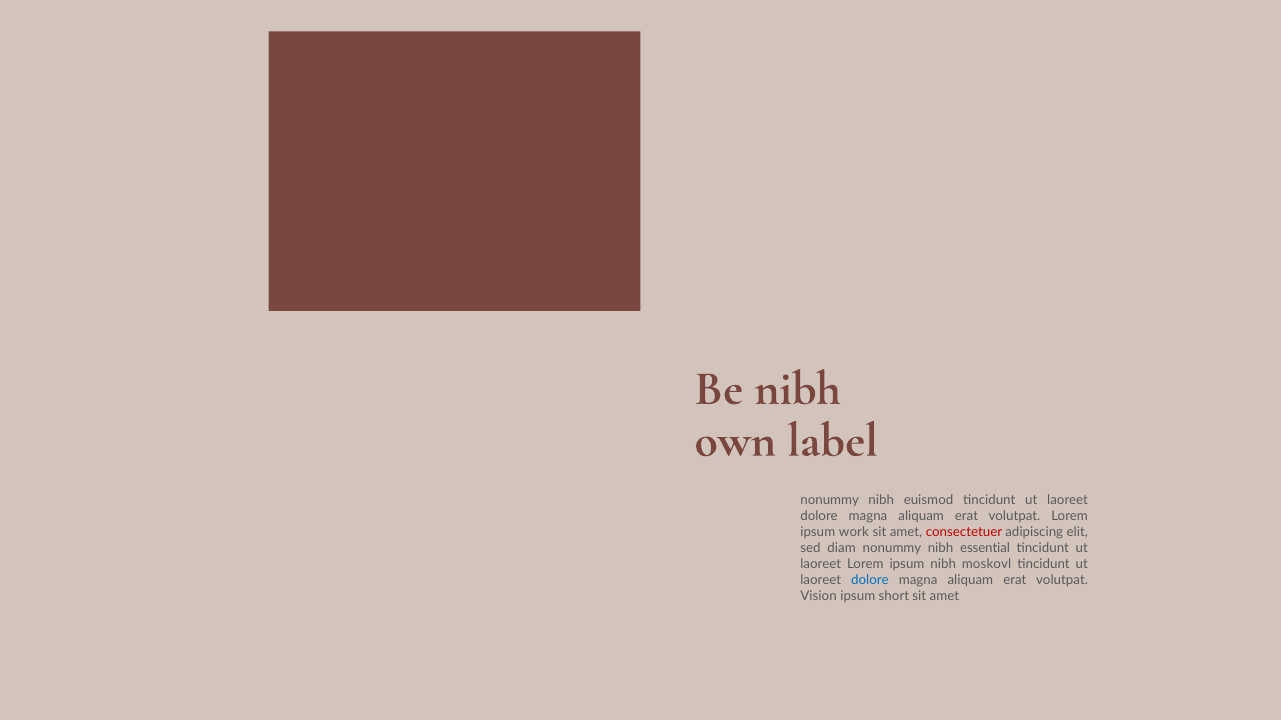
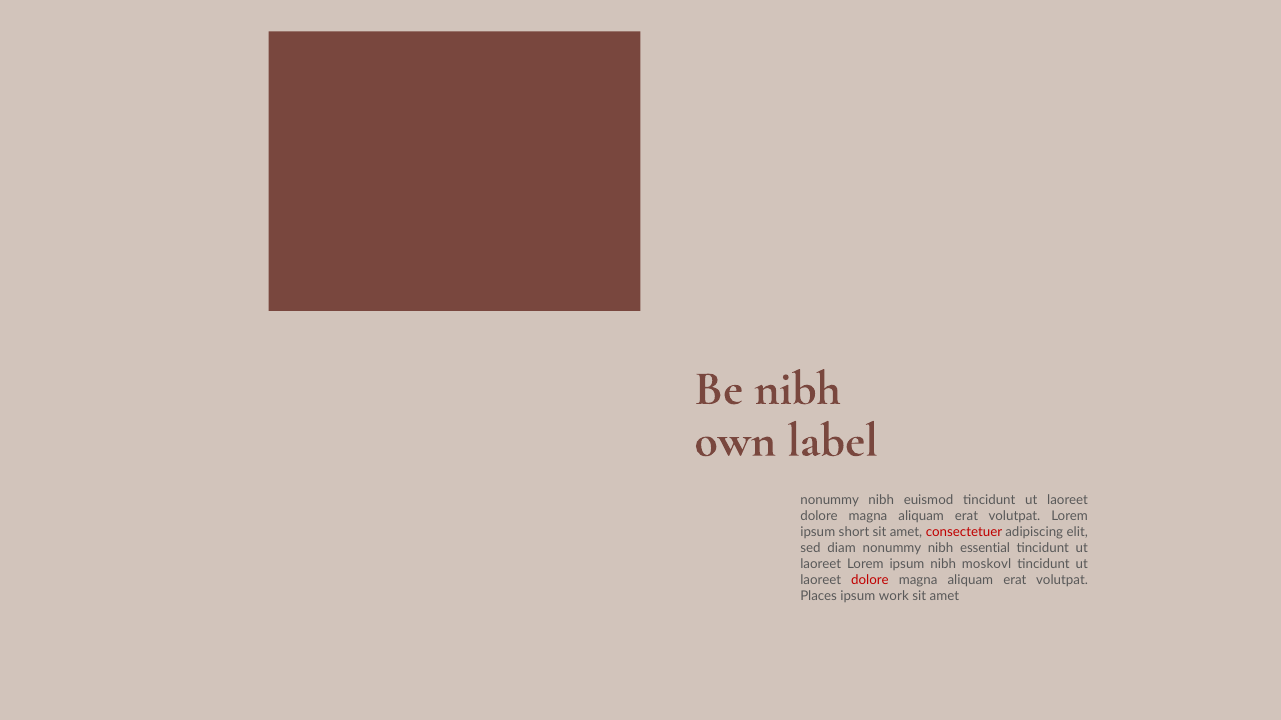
work: work -> short (854, 532)
dolore colour: blue -> red (870, 580)
Vision: Vision -> Places (819, 596)
short: short -> work (894, 596)
